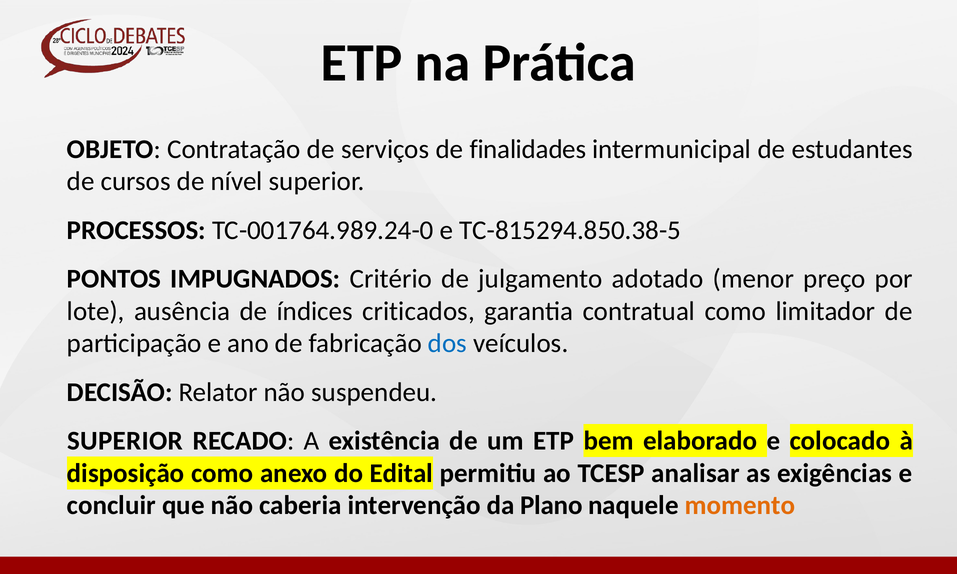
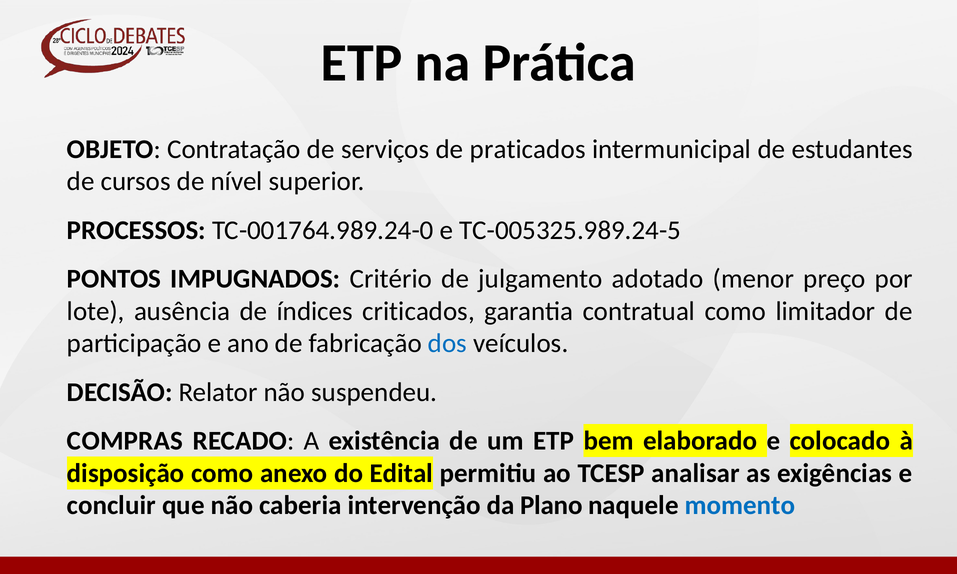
finalidades: finalidades -> praticados (528, 149)
TC-815294.850.38-5: TC-815294.850.38-5 -> TC-005325.989.24-5 (570, 230)
SUPERIOR: SUPERIOR -> COMPRAS (125, 441)
momento colour: orange -> blue (740, 506)
